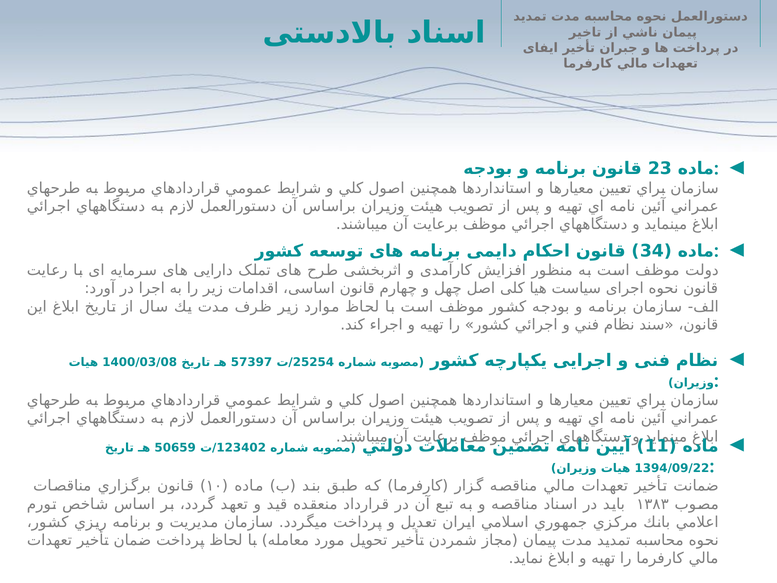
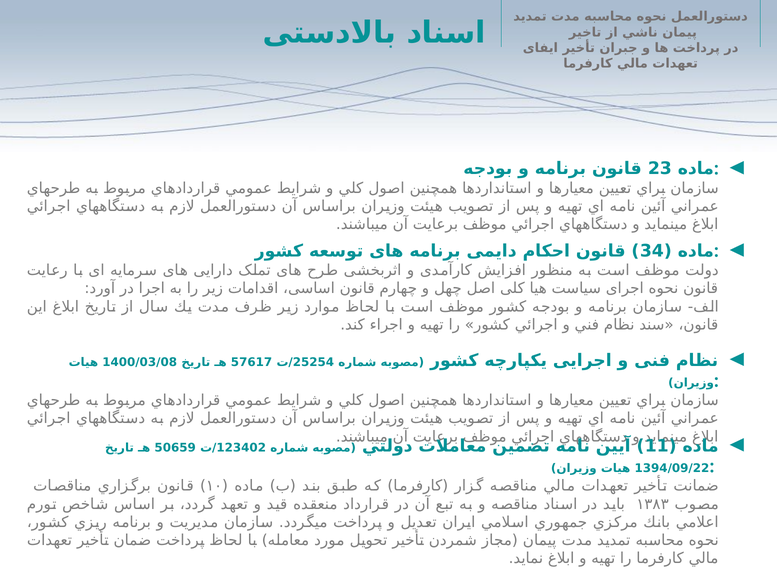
57397: 57397 -> 57617 (252, 362)
